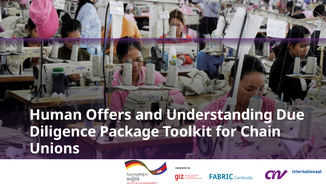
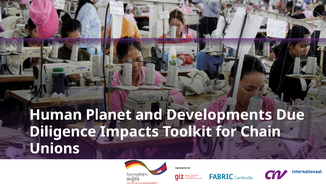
Offers: Offers -> Planet (109, 114)
Understanding: Understanding -> Developments (219, 114)
Package: Package -> Impacts (129, 131)
